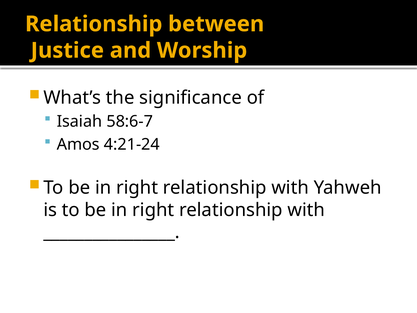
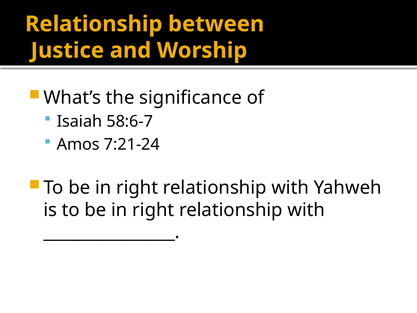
4:21-24: 4:21-24 -> 7:21-24 (132, 144)
